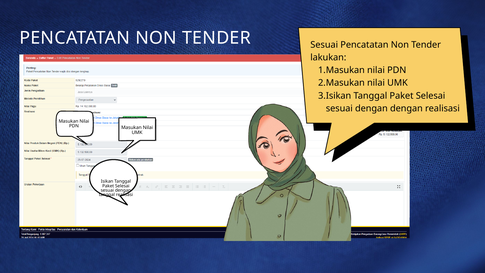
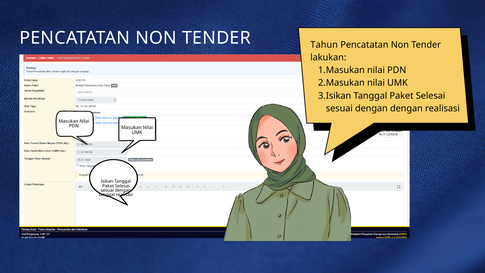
TENDER Sesuai: Sesuai -> Tahun (324, 45)
